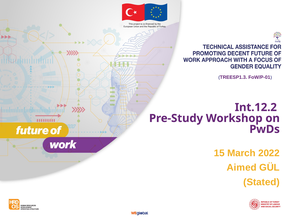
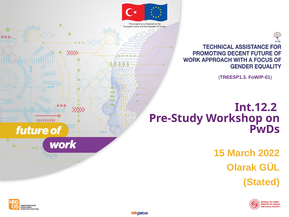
Aimed: Aimed -> Olarak (242, 167)
